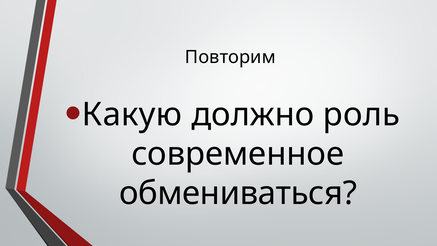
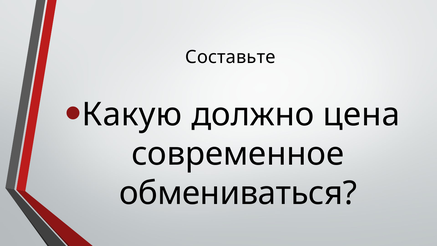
Повторим: Повторим -> Составьте (230, 57)
роль: роль -> цена (362, 115)
